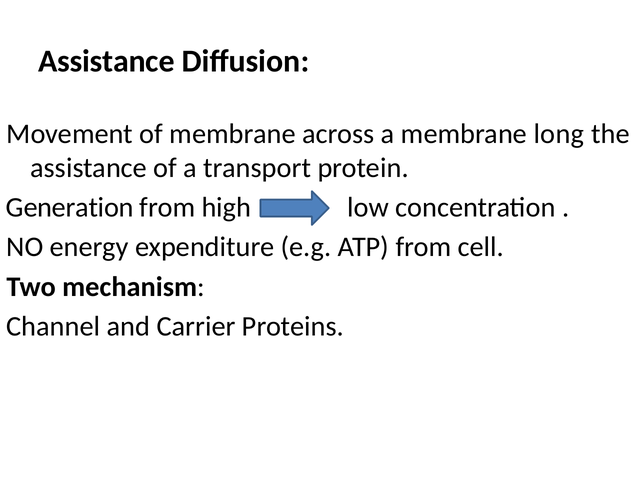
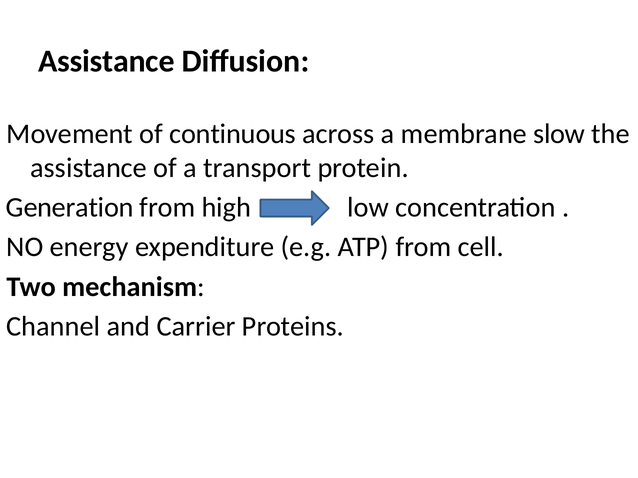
of membrane: membrane -> continuous (233, 134)
long: long -> slow (559, 134)
